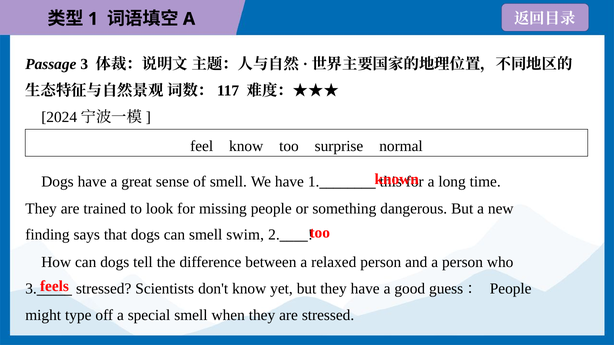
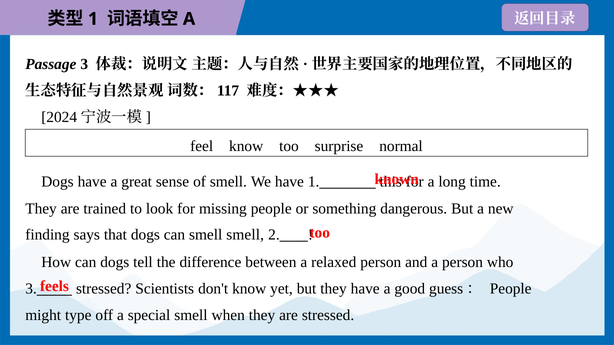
smell swim: swim -> smell (245, 235)
